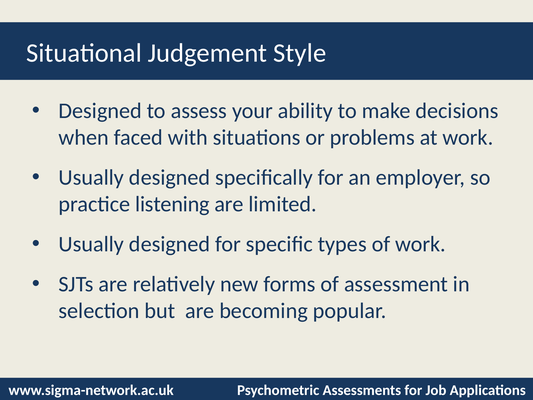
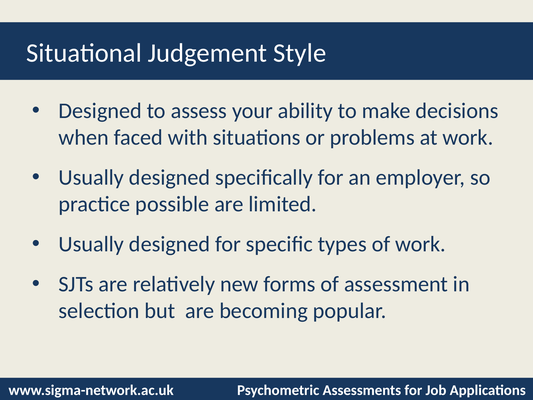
listening: listening -> possible (172, 204)
